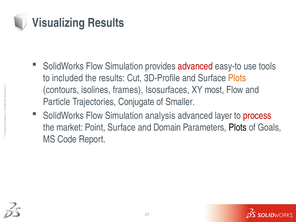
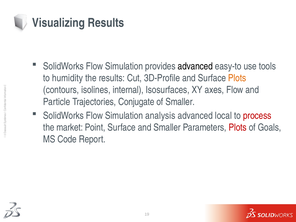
advanced colour: red -> black (195, 66)
included: included -> humidity (68, 78)
frames: frames -> internal (128, 90)
most: most -> axes (214, 90)
layer: layer -> local (223, 116)
and Domain: Domain -> Smaller (167, 127)
Plots colour: black -> red (238, 127)
